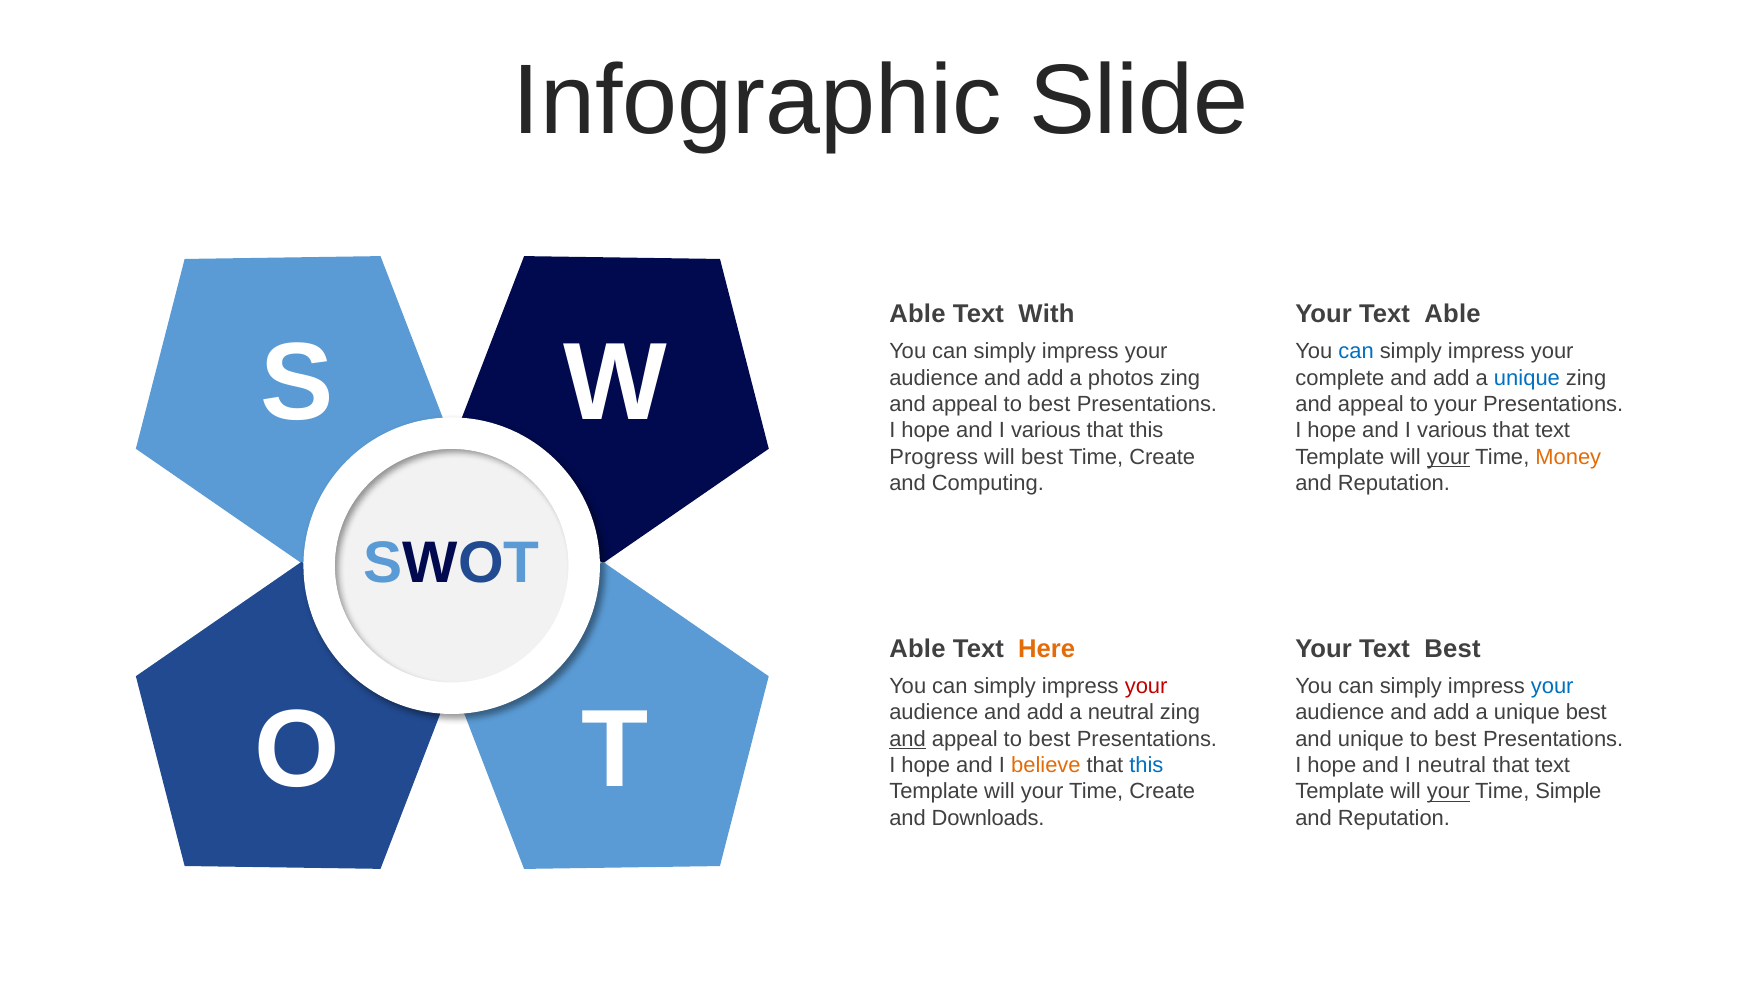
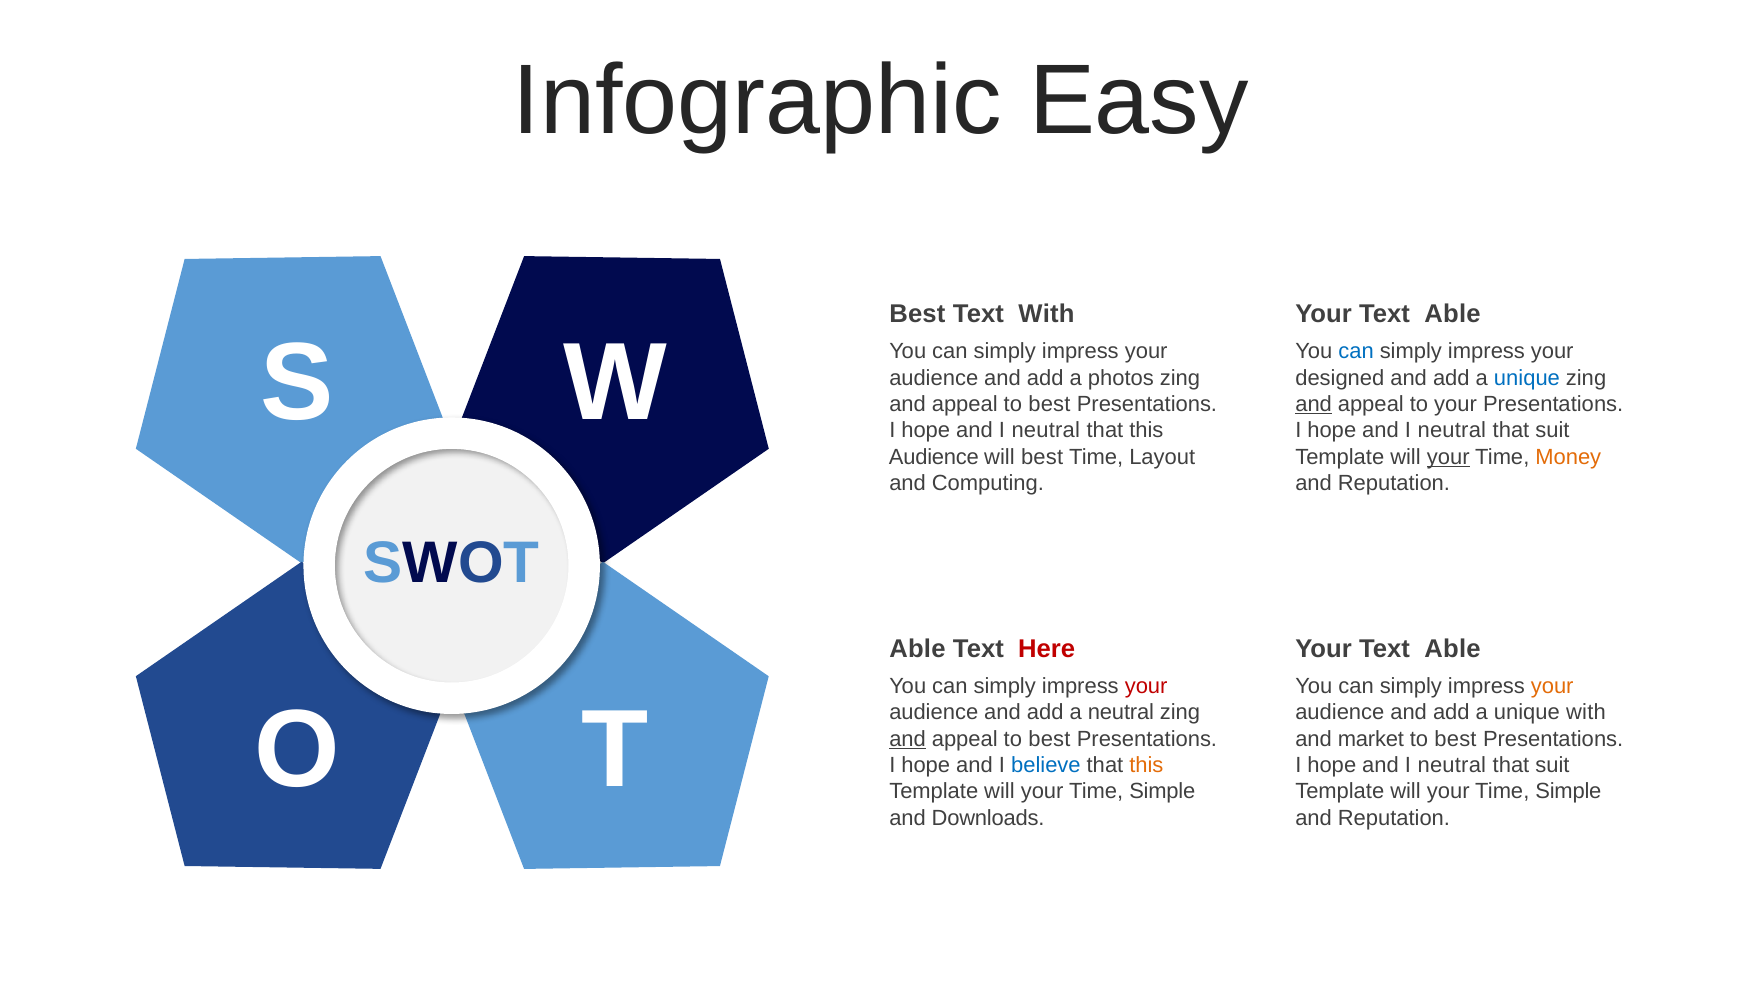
Slide: Slide -> Easy (1139, 101)
Able: Able -> Best (917, 314)
complete: complete -> designed (1340, 378)
and underline: none -> present (1314, 404)
various: various -> neutral (1046, 431)
various: various -> neutral (1452, 431)
text: text -> suit (1552, 431)
Progress: Progress -> Audience (934, 457)
Create: Create -> Layout (1162, 457)
Here colour: orange -> red (1047, 649)
Best: Best -> Able (1453, 649)
your colour: blue -> orange (1552, 686)
unique best: best -> with (1586, 713)
and unique: unique -> market (1371, 739)
believe colour: orange -> blue (1046, 765)
this colour: blue -> orange (1146, 765)
text: text -> suit (1552, 765)
Create: Create -> Simple (1162, 792)
your underline: present -> none (1448, 792)
